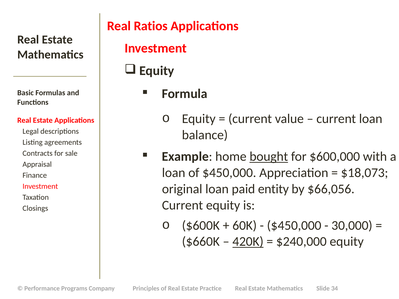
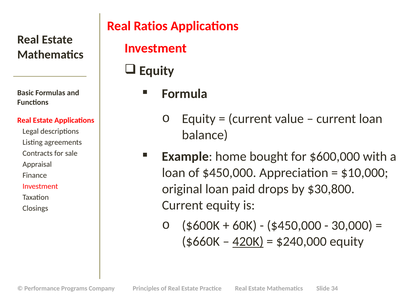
bought underline: present -> none (269, 157)
$18,073: $18,073 -> $10,000 (365, 173)
entity: entity -> drops (273, 189)
$66,056: $66,056 -> $30,800 (331, 189)
